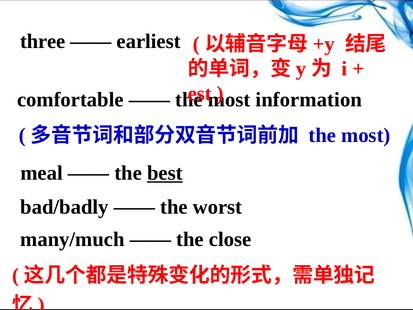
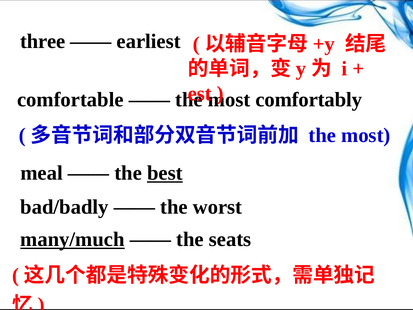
information: information -> comfortably (309, 100)
many/much underline: none -> present (72, 239)
close: close -> seats (230, 239)
